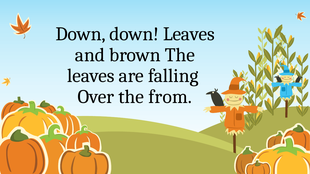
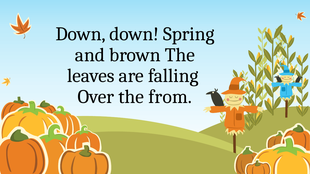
down Leaves: Leaves -> Spring (189, 34)
